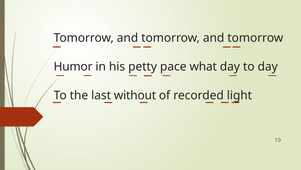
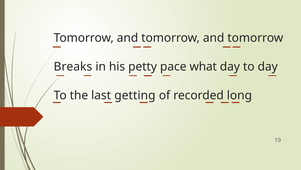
Humor: Humor -> Breaks (73, 66)
without: without -> getting (135, 95)
light: light -> long (239, 95)
